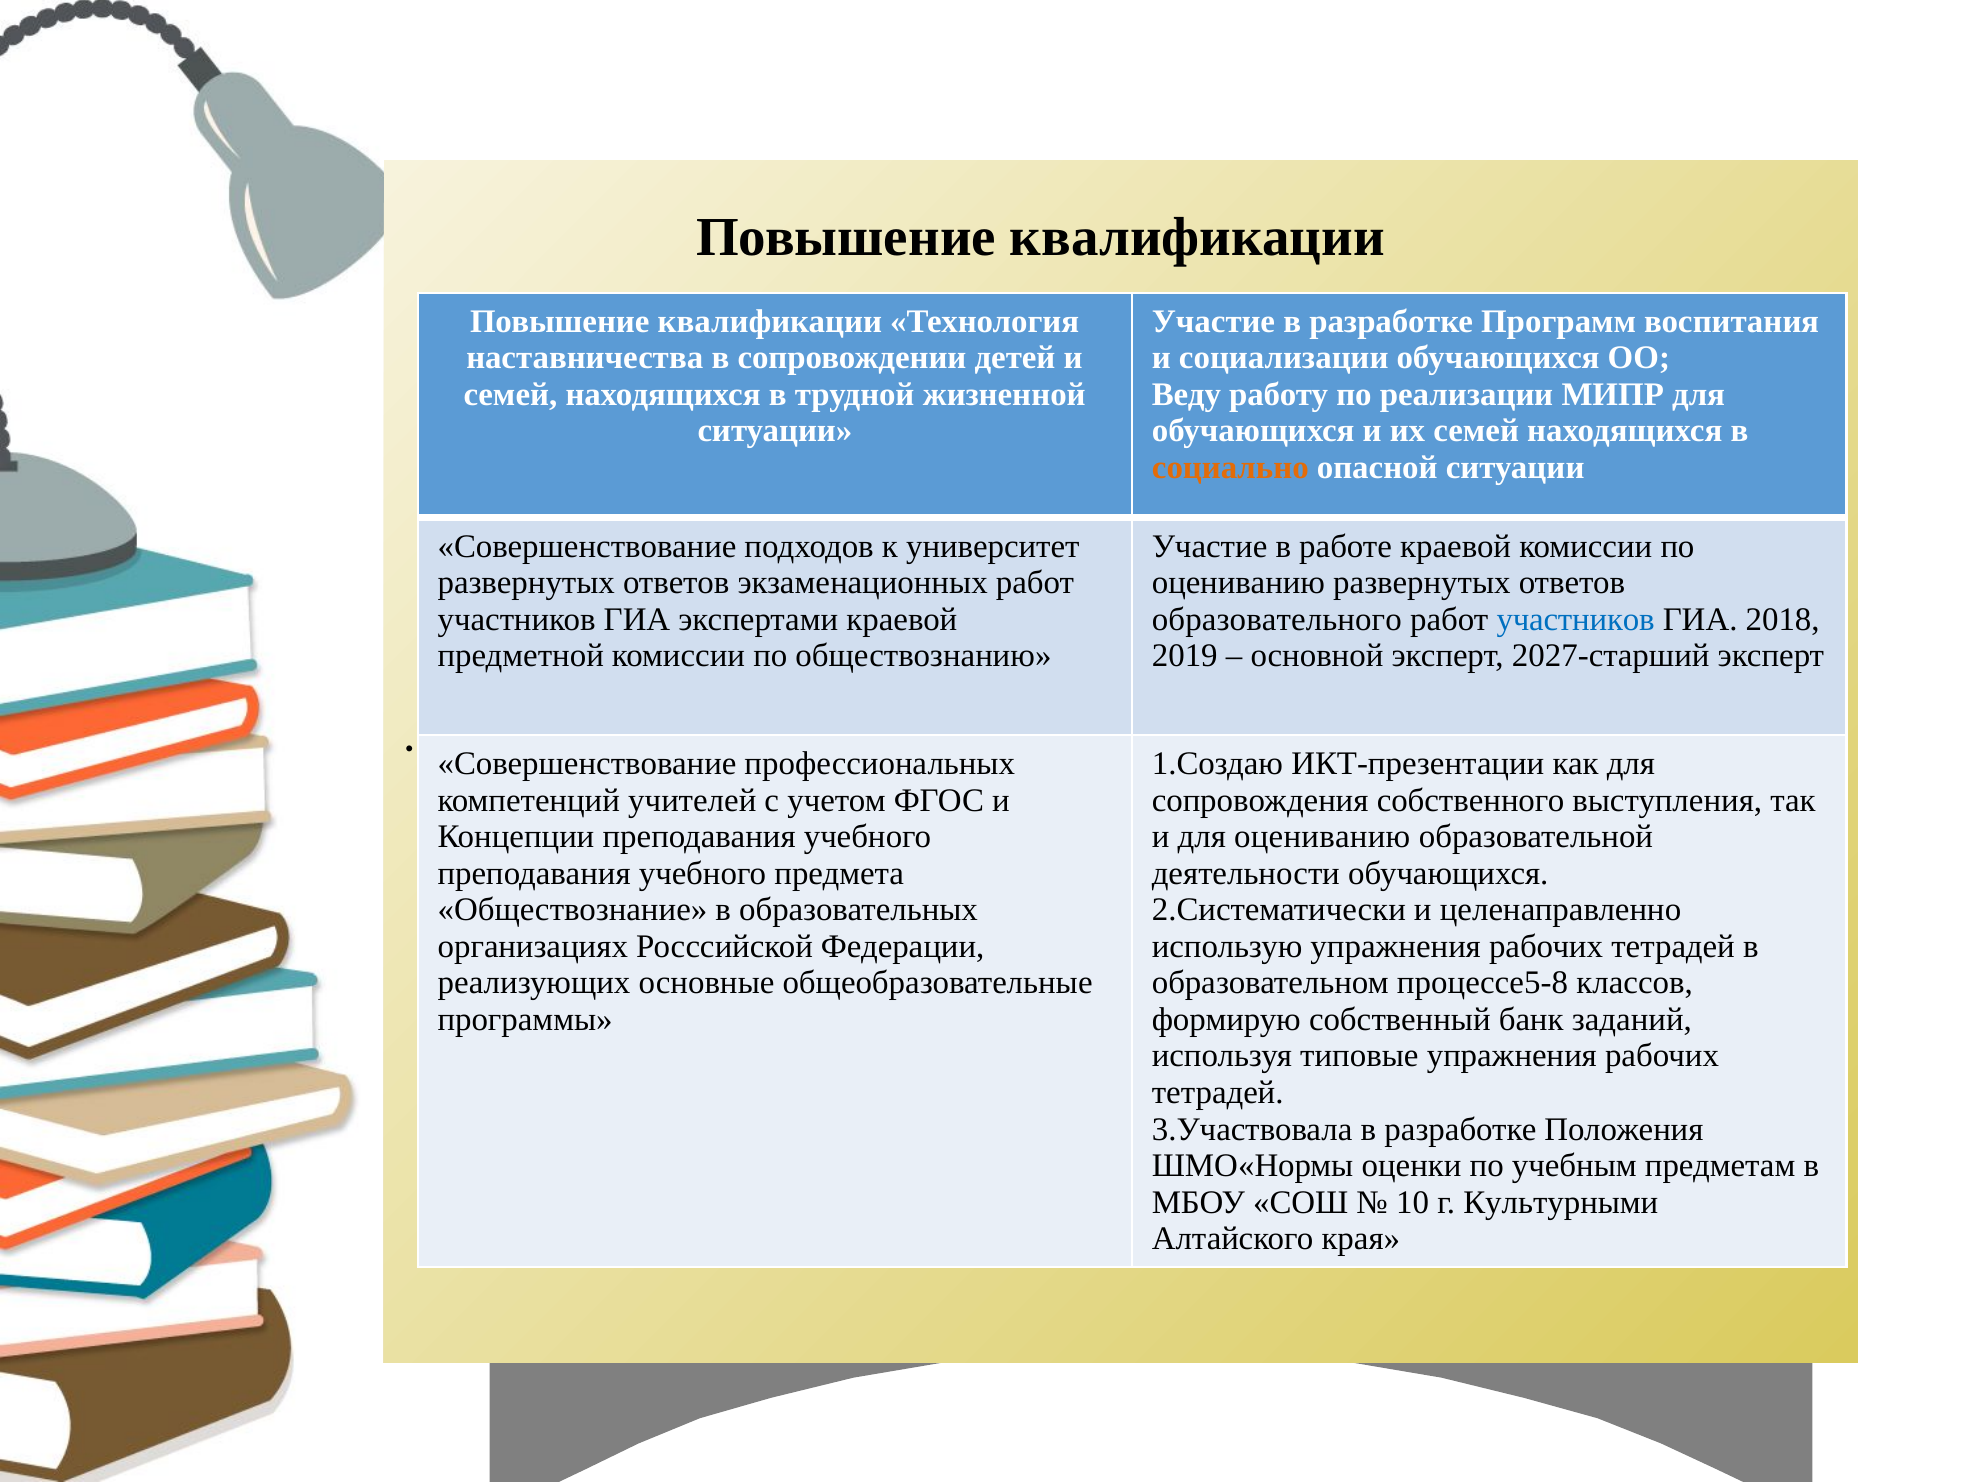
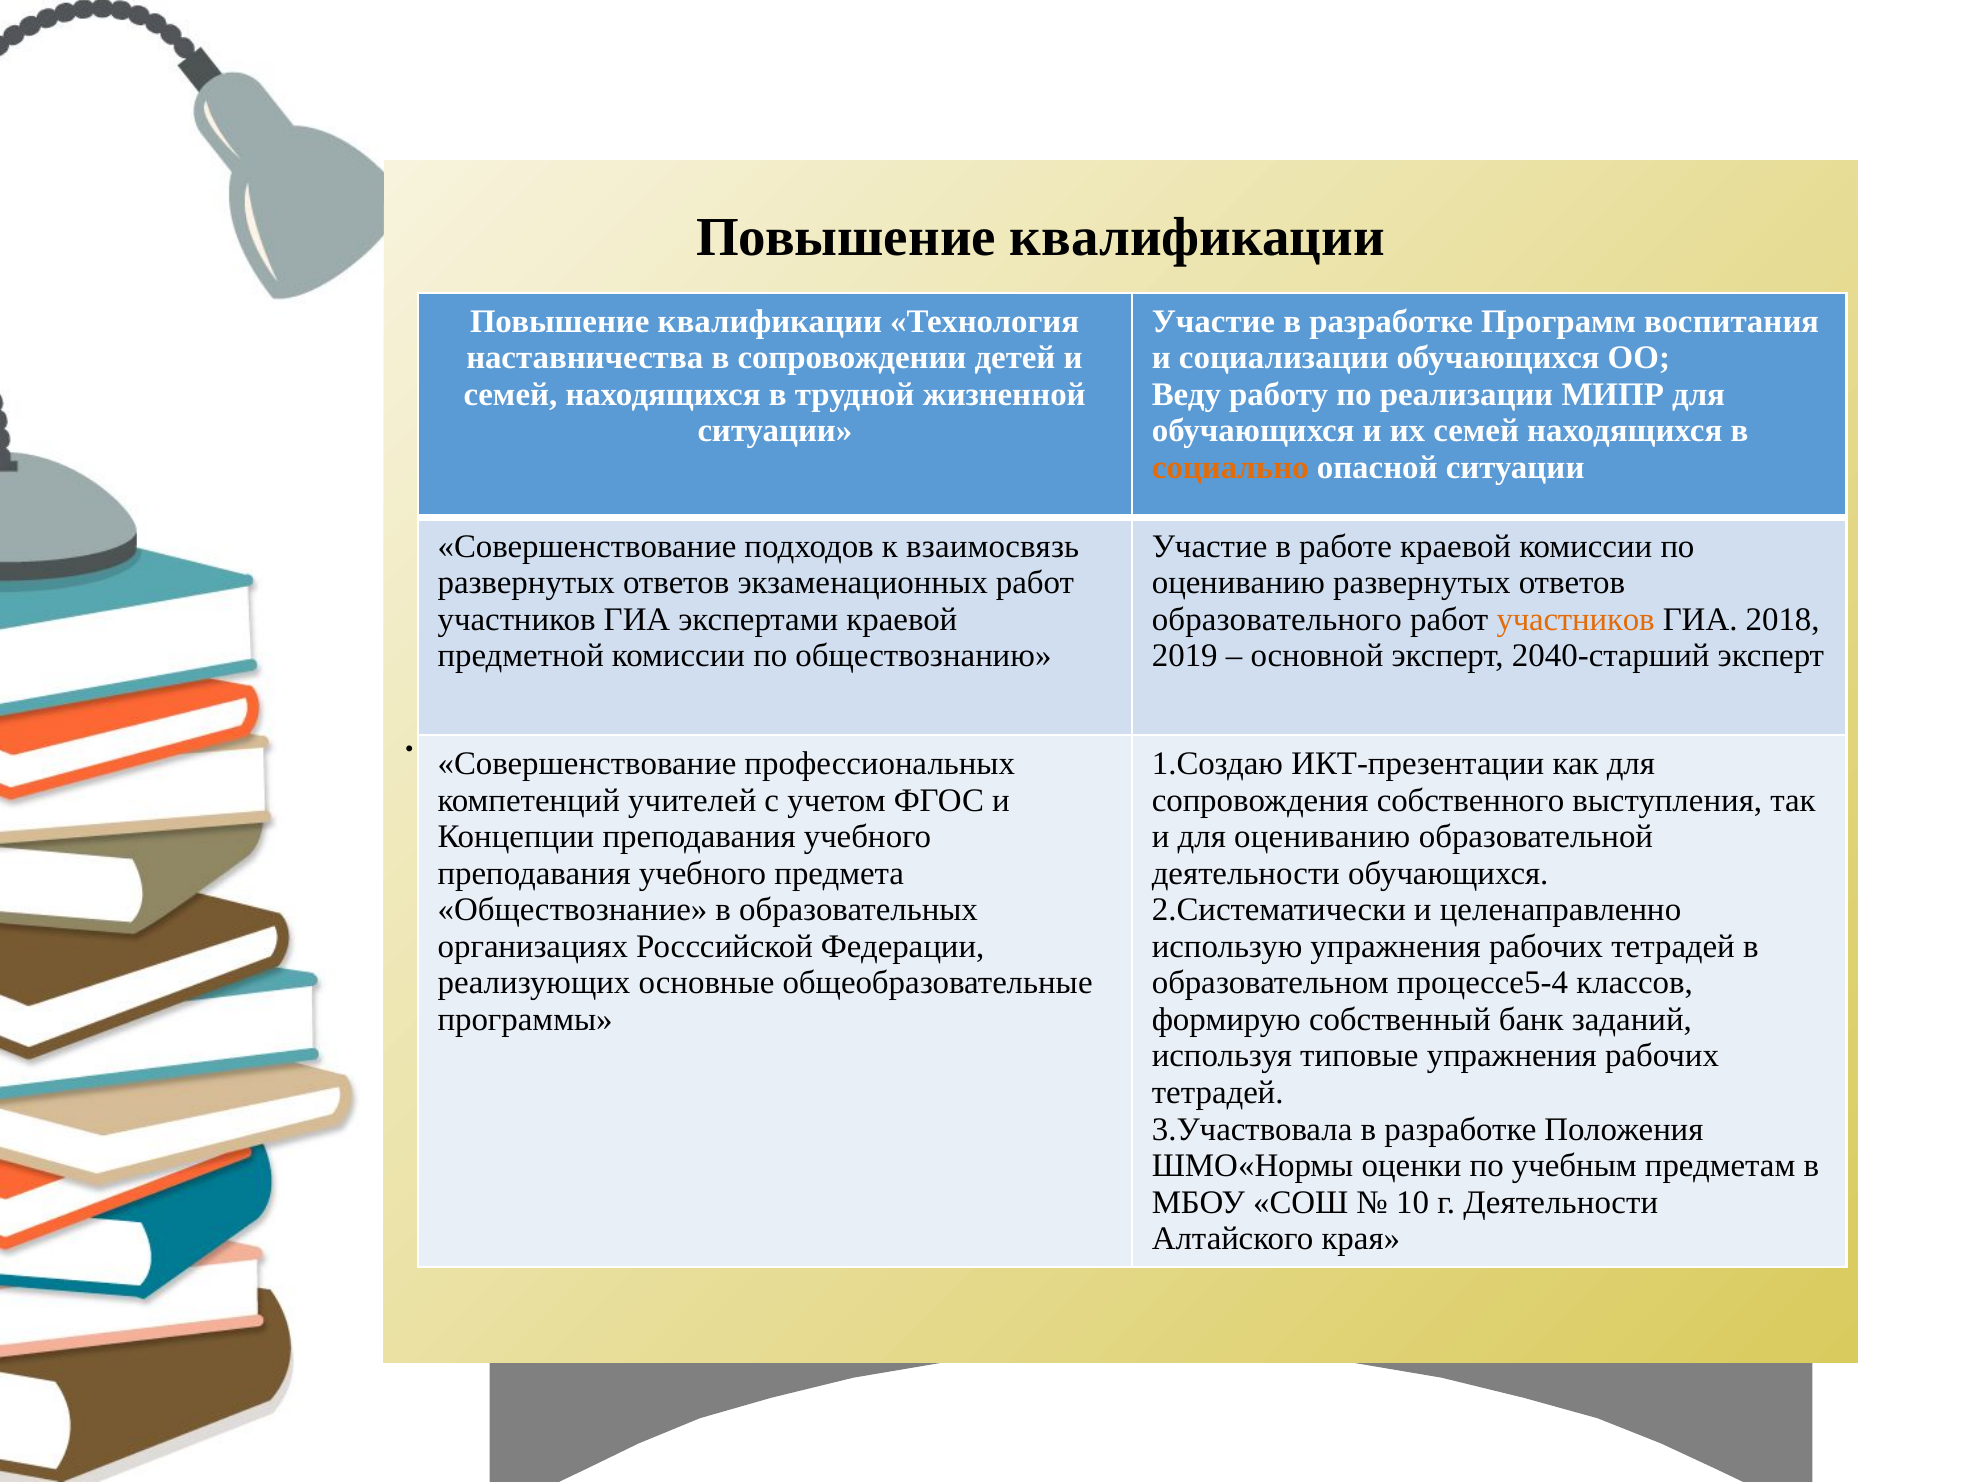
университет: университет -> взаимосвязь (993, 546)
участников colour: blue -> orange (1576, 619)
2027-старший: 2027-старший -> 2040-старший (1611, 656)
процессе5-8: процессе5-8 -> процессе5-4 (1482, 983)
г Культурными: Культурными -> Деятельности (1561, 1202)
